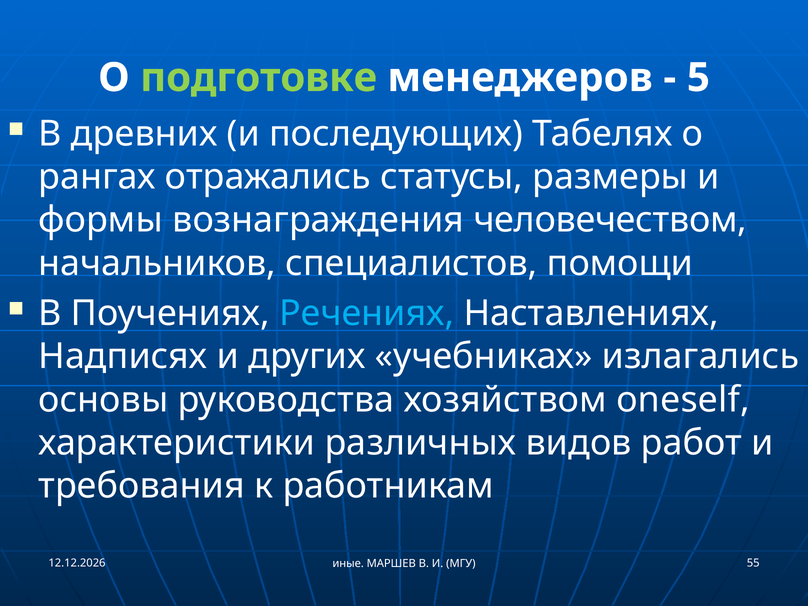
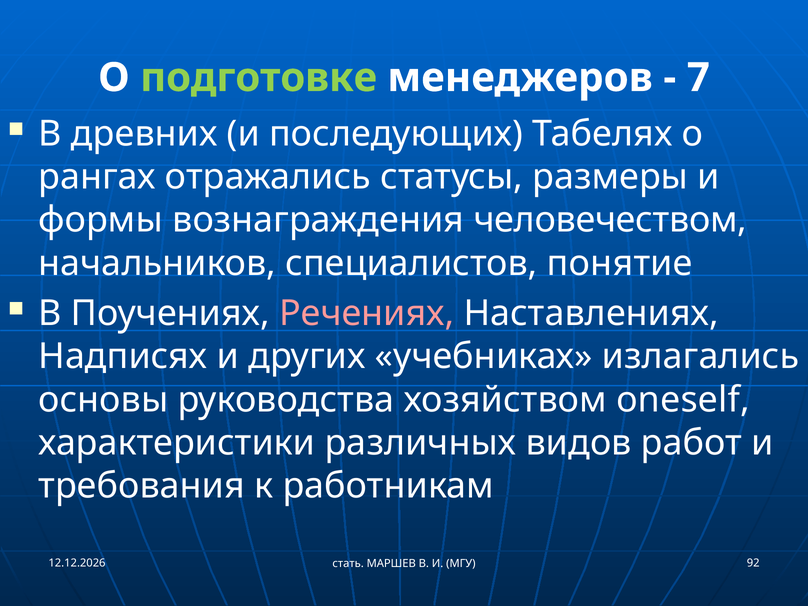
5: 5 -> 7 (698, 78)
помощи: помощи -> понятие (620, 263)
Речениях colour: light blue -> pink (367, 313)
55: 55 -> 92 (753, 563)
иные: иные -> стать (348, 564)
